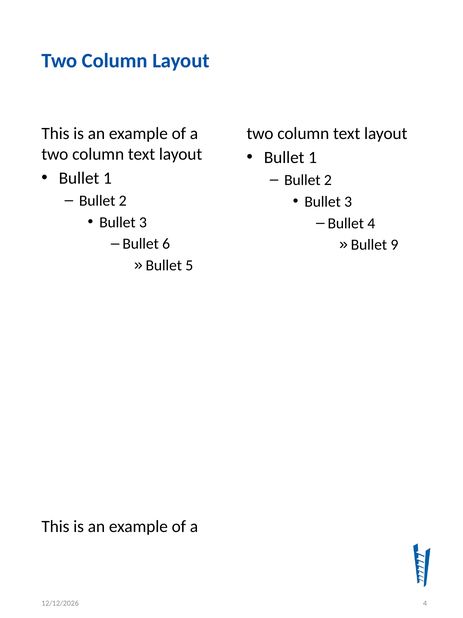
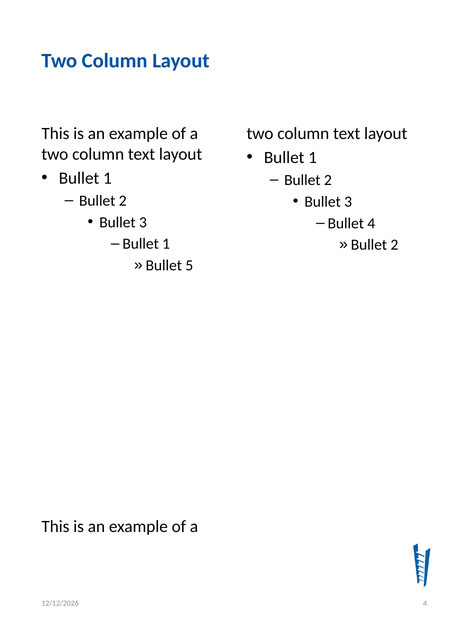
6: 6 -> 1 (166, 244)
9: 9 -> 2 (394, 245)
